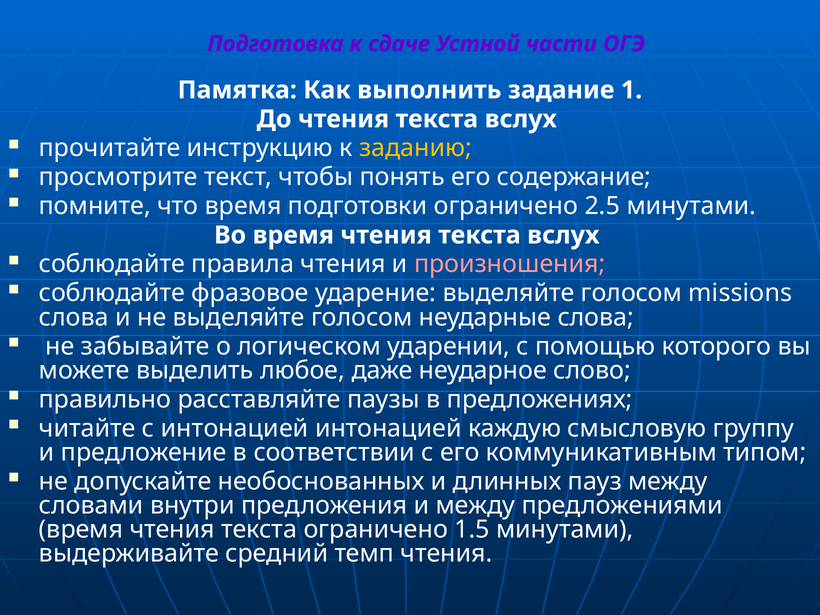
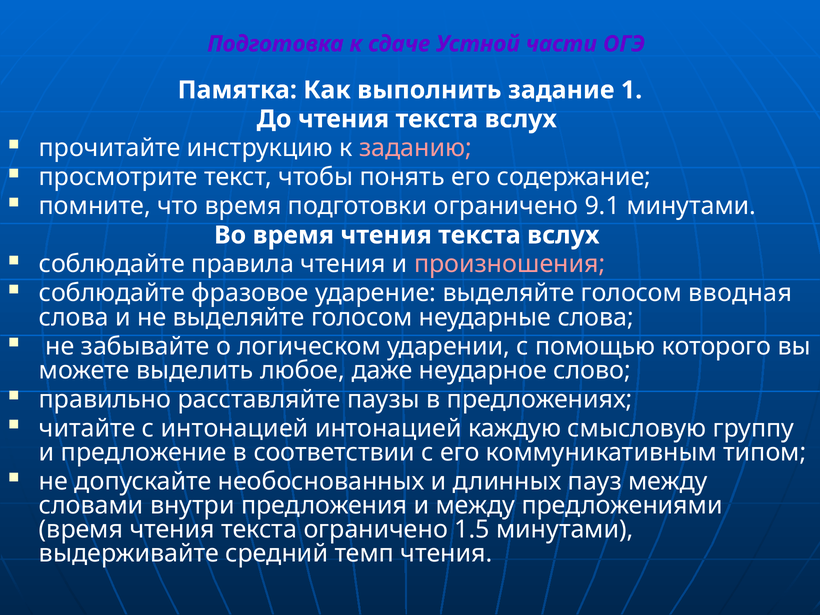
заданию colour: yellow -> pink (416, 148)
2.5: 2.5 -> 9.1 (602, 206)
missions: missions -> вводная (740, 293)
